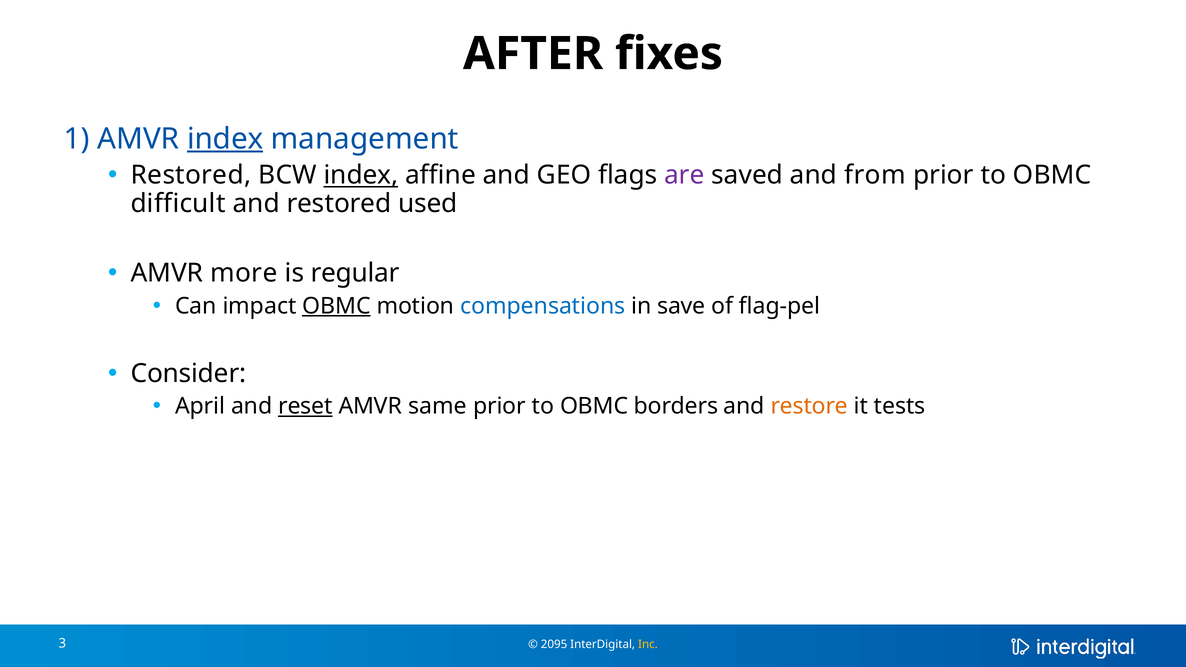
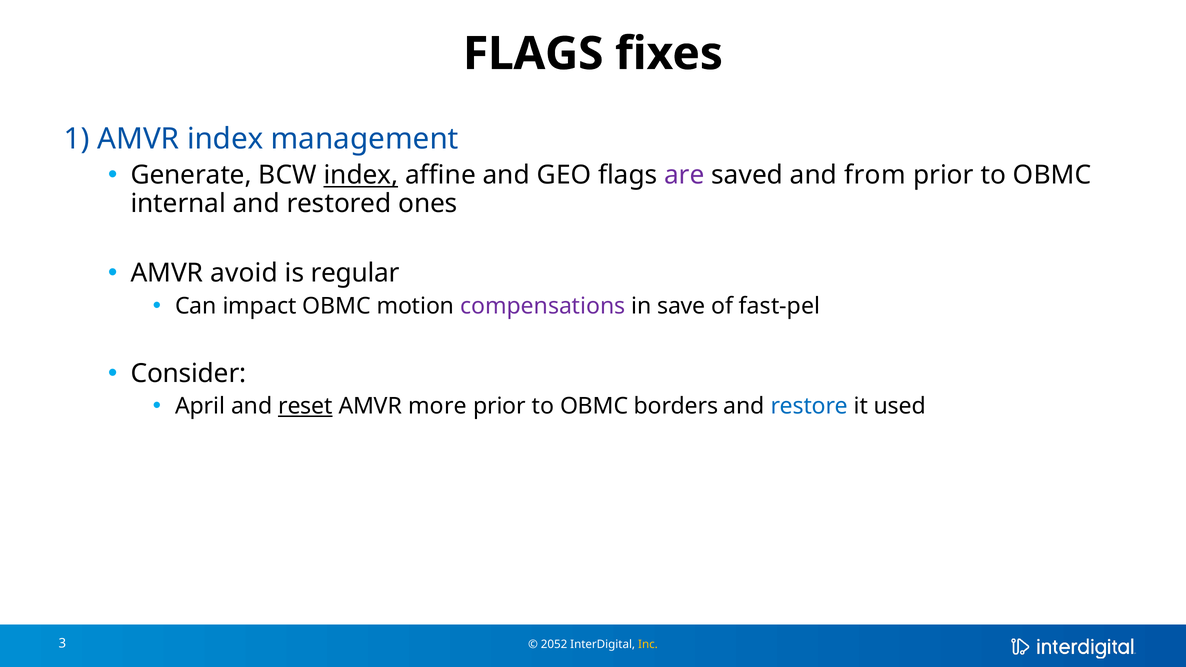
AFTER: AFTER -> FLAGS (533, 54)
index underline: present -> none (225, 139)
Restored: Restored -> Generate (191, 175)
difficult: difficult -> internal (178, 204)
used: used -> ones (428, 204)
more: more -> avoid (244, 273)
OBMC underline: present -> none (336, 306)
compensations colour: blue -> purple (543, 306)
flag-pel: flag-pel -> fast-pel (780, 306)
same: same -> more (437, 406)
restore colour: orange -> blue (809, 406)
tests: tests -> used (900, 406)
2095: 2095 -> 2052 (554, 645)
